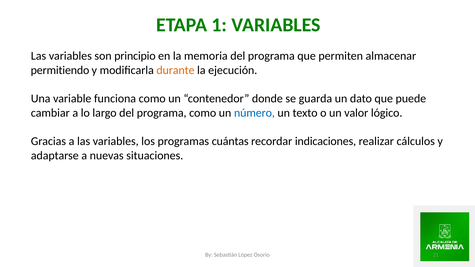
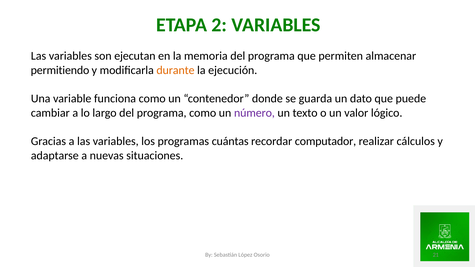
1: 1 -> 2 (219, 25)
principio: principio -> ejecutan (135, 56)
número colour: blue -> purple (254, 113)
indicaciones: indicaciones -> computador (326, 141)
